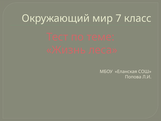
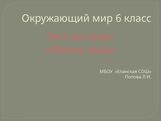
7: 7 -> 6 (118, 18)
